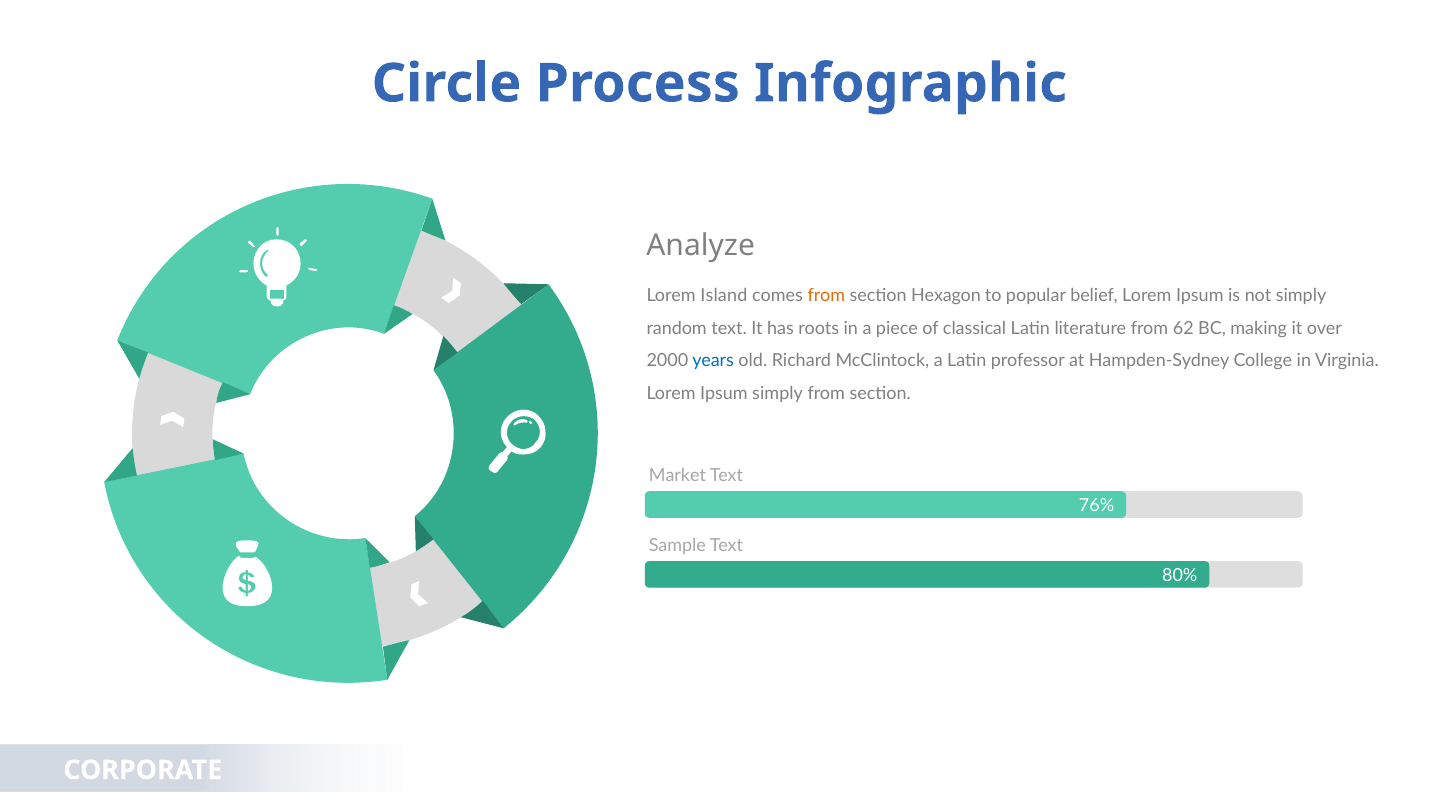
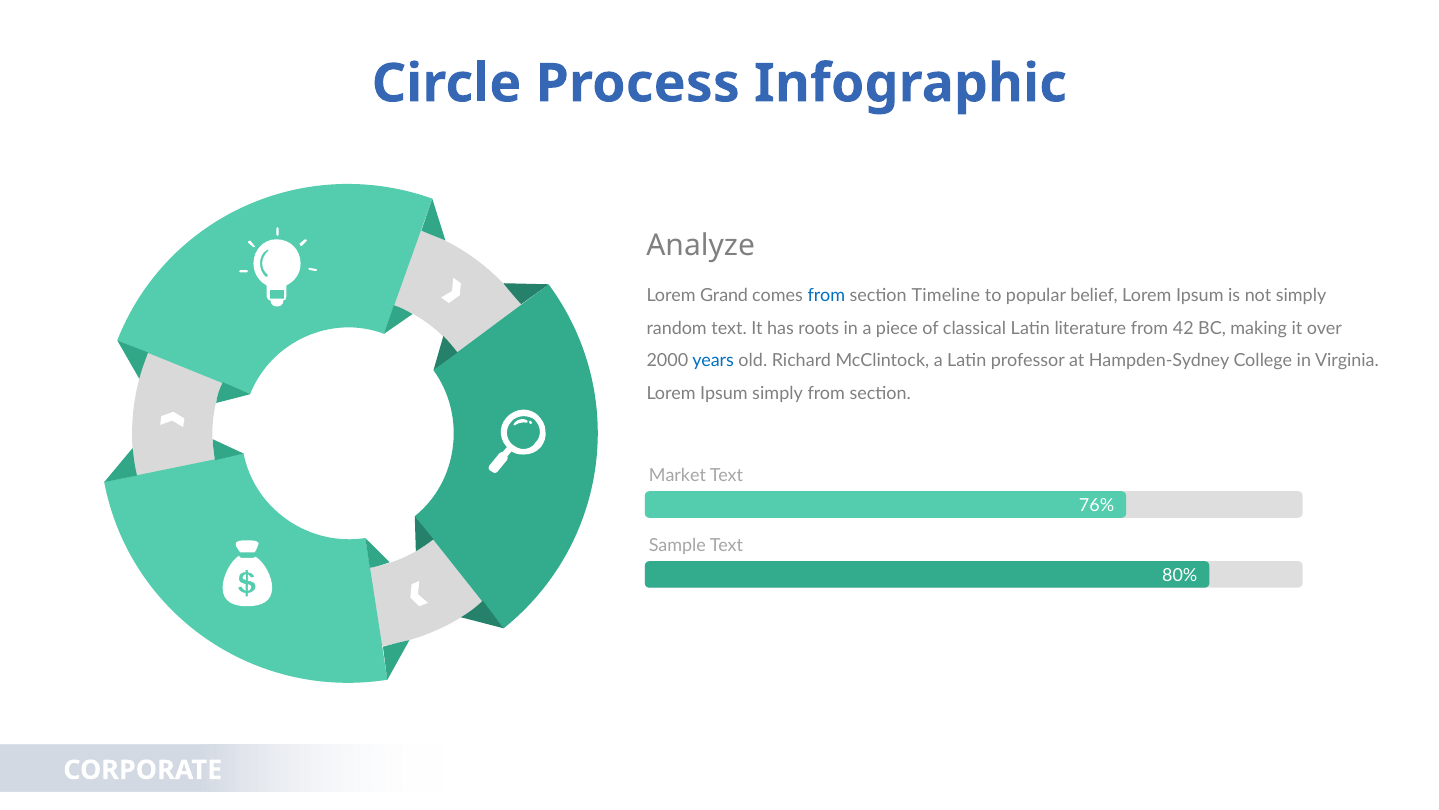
Island: Island -> Grand (724, 296)
from colour: orange -> blue (826, 296)
Hexagon: Hexagon -> Timeline (946, 296)
62: 62 -> 42 (1183, 328)
